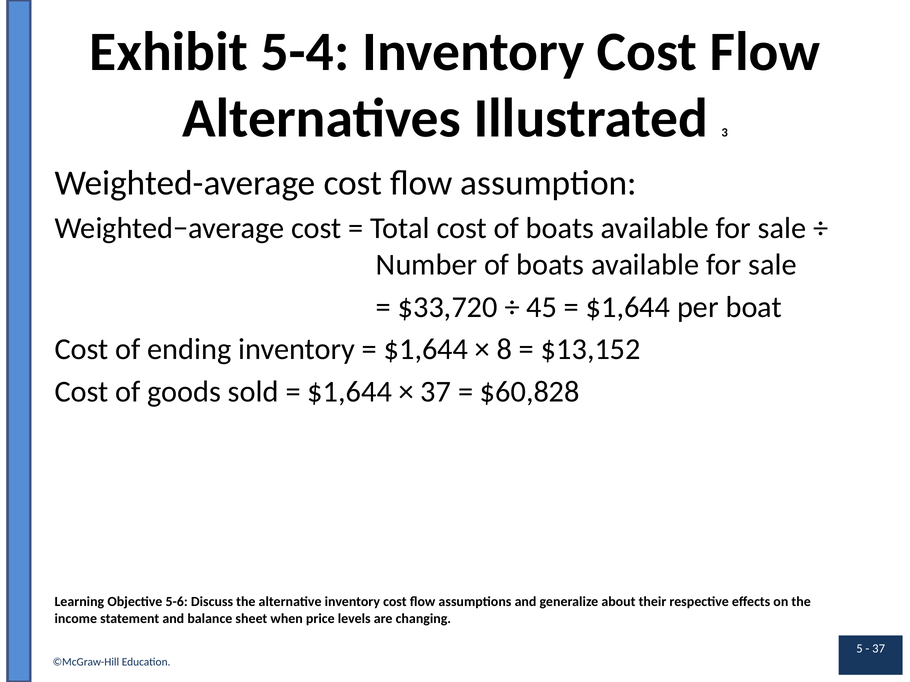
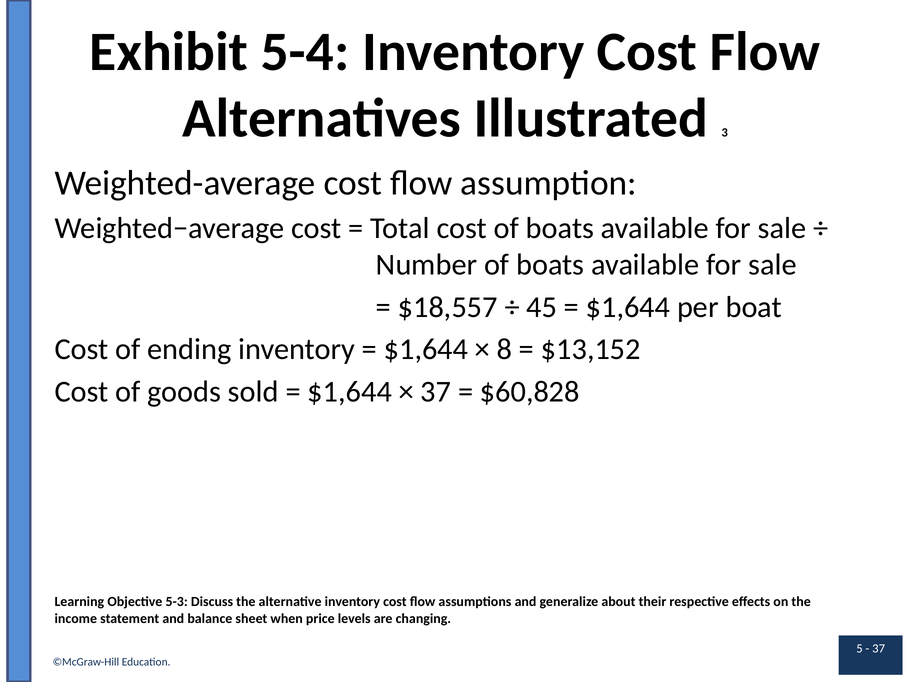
$33,720: $33,720 -> $18,557 (448, 307)
5-6: 5-6 -> 5-3 (177, 602)
